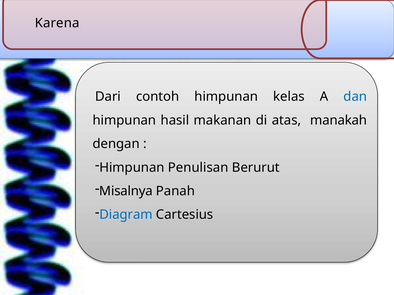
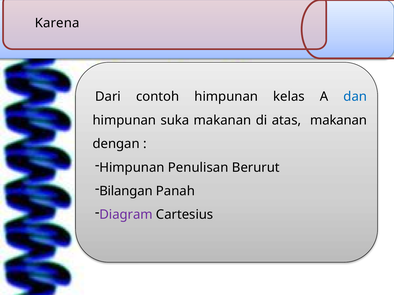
hasil: hasil -> suka (175, 120)
atas manakah: manakah -> makanan (339, 120)
Misalnya: Misalnya -> Bilangan (126, 191)
Diagram colour: blue -> purple (126, 215)
